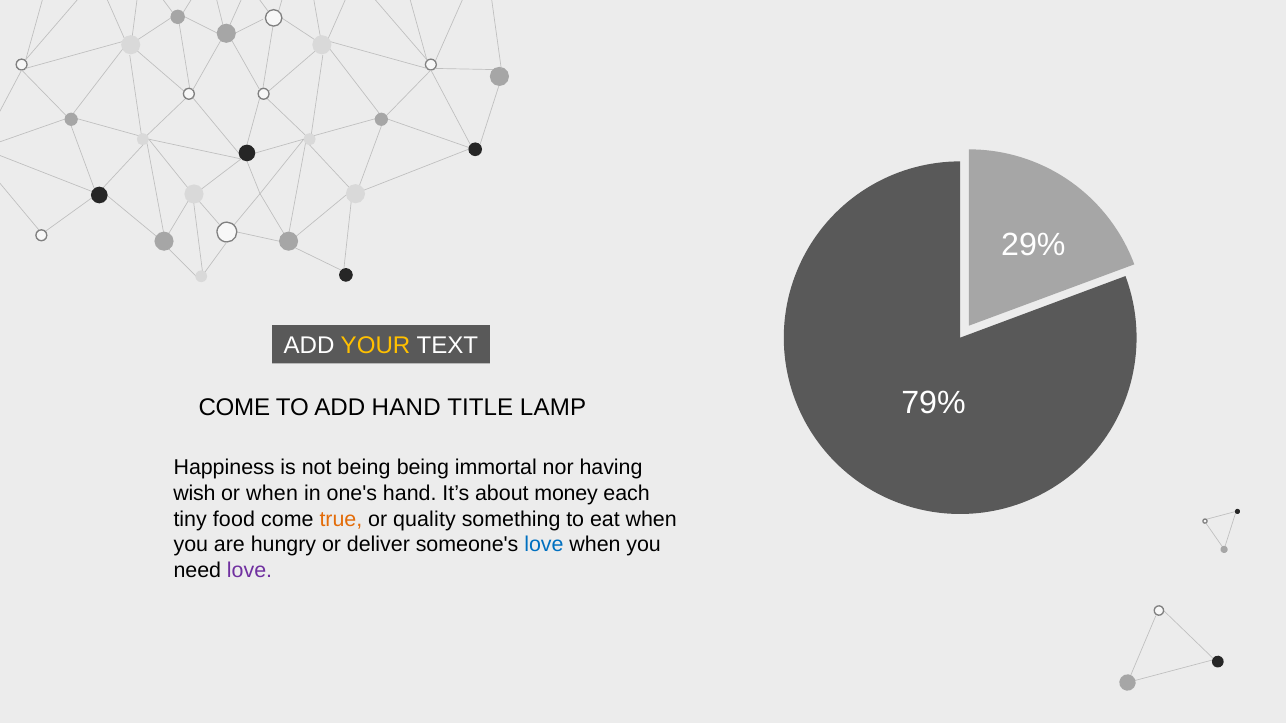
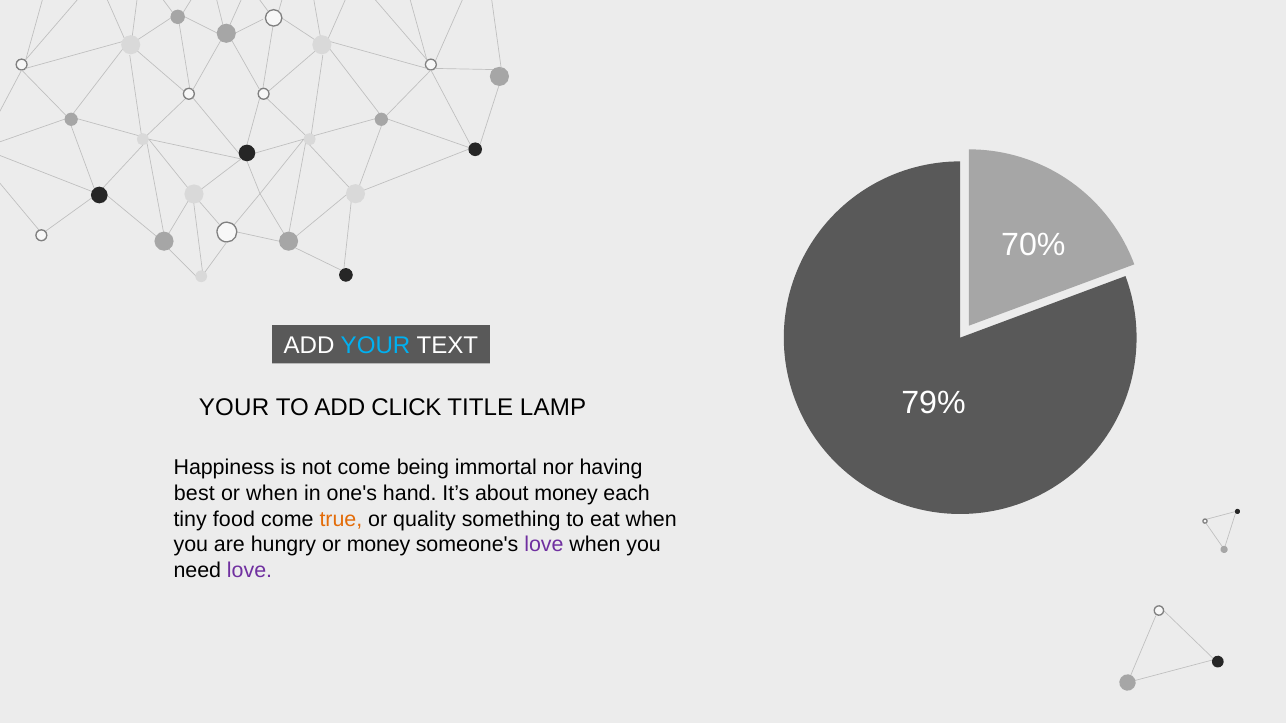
29%: 29% -> 70% (1033, 245)
YOUR colour: yellow -> light blue (376, 346)
COME: COME -> YOUR (234, 408)
ADD HAND: HAND -> CLICK (406, 408)
not being: being -> come (364, 468)
wish: wish -> best (194, 494)
or deliver: deliver -> money (379, 545)
love colour: blue -> purple (544, 545)
